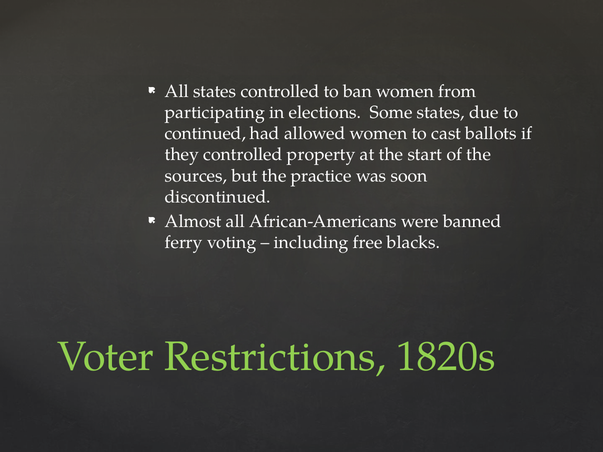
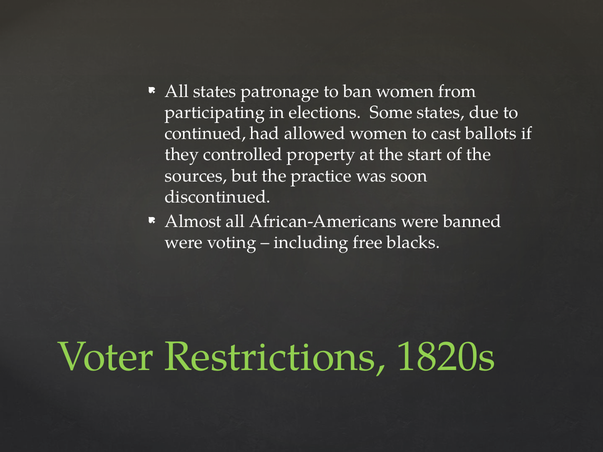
states controlled: controlled -> patronage (280, 91)
ferry: ferry -> were (184, 243)
